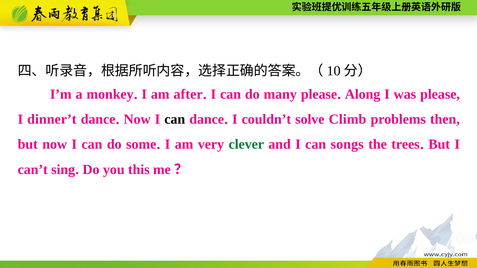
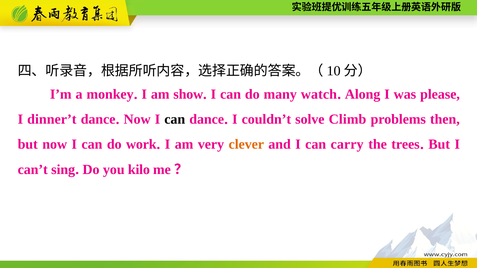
after: after -> show (188, 94)
many please: please -> watch (319, 94)
some: some -> work (141, 145)
clever colour: green -> orange (246, 145)
songs: songs -> carry (347, 145)
this: this -> kilo (139, 170)
